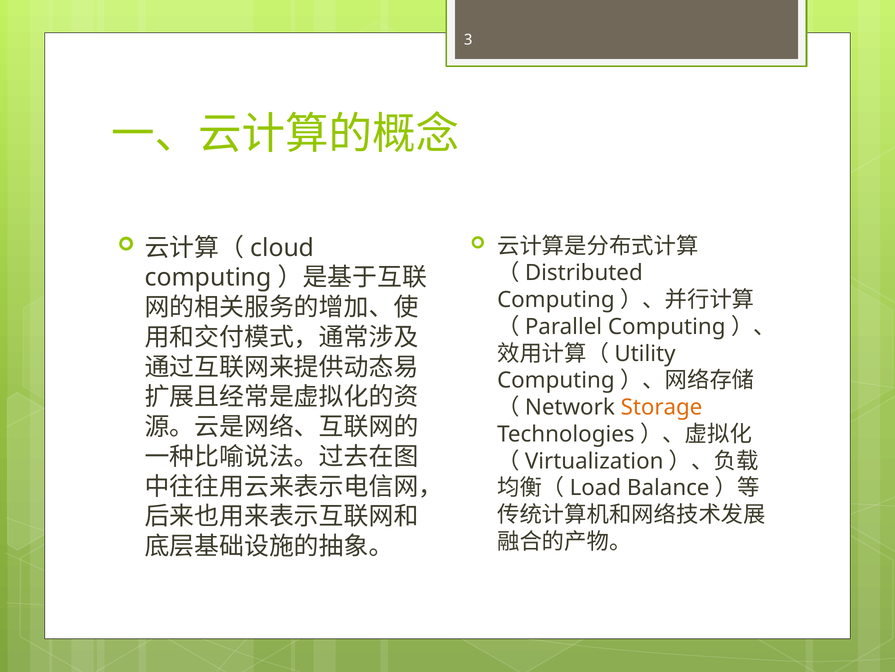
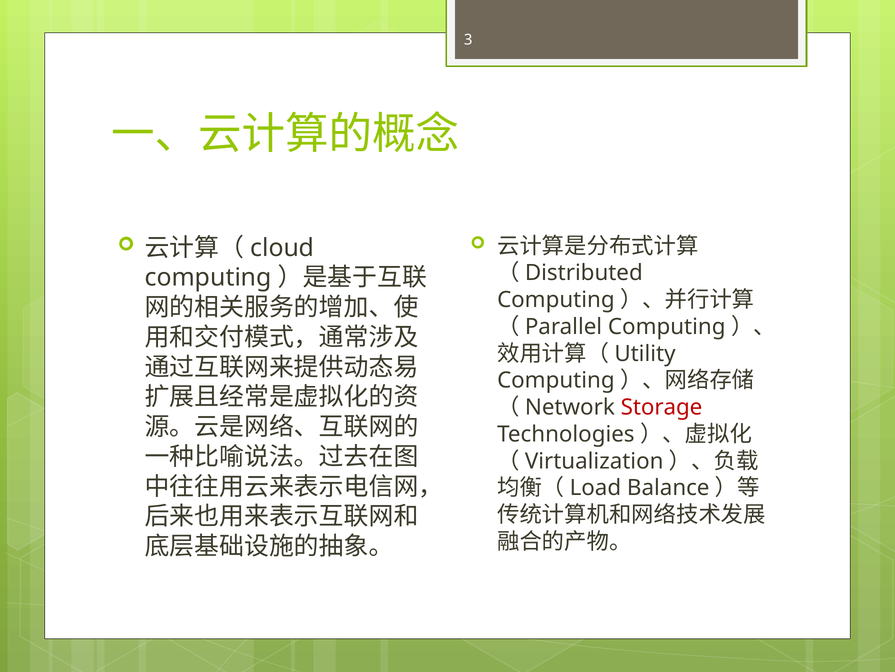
Storage colour: orange -> red (662, 407)
